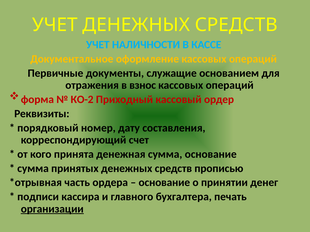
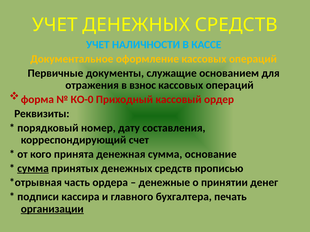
КО-2: КО-2 -> КО-0 (82, 100)
сумма underline: none -> present (33, 169)
основание: основание -> денежные (164, 183)
